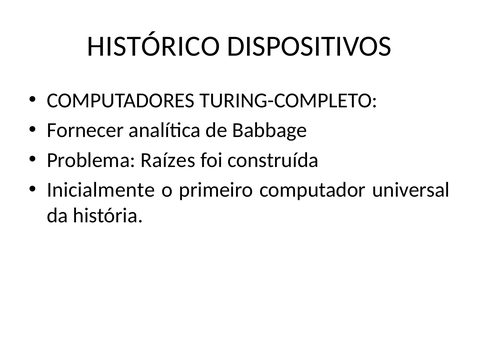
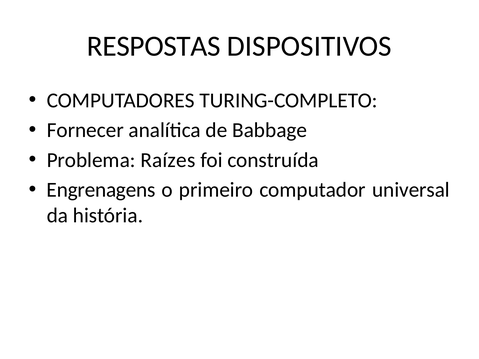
HISTÓRICO: HISTÓRICO -> RESPOSTAS (154, 46)
Inicialmente: Inicialmente -> Engrenagens (101, 190)
